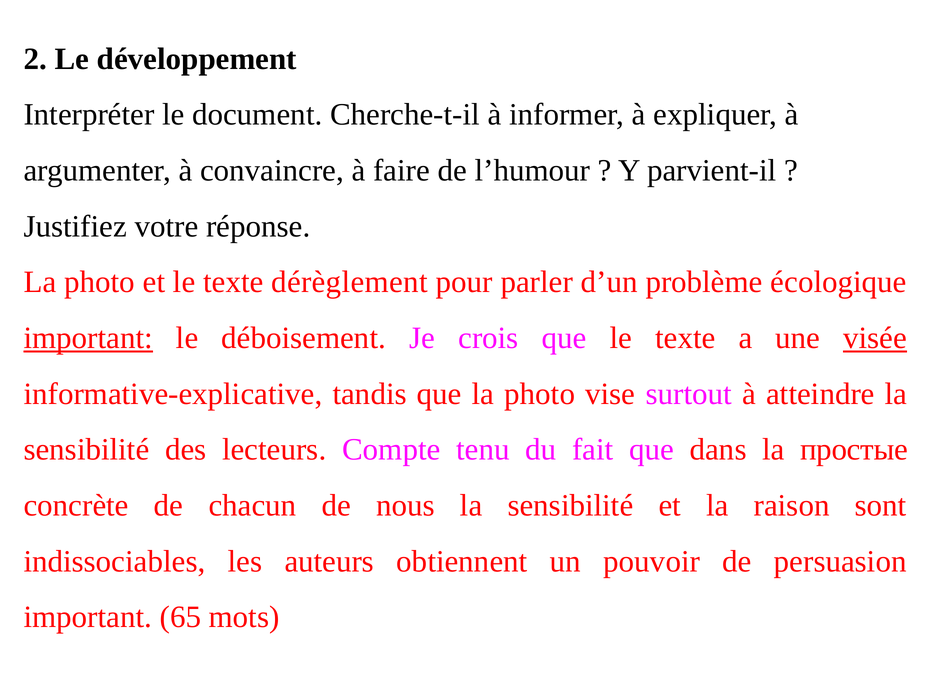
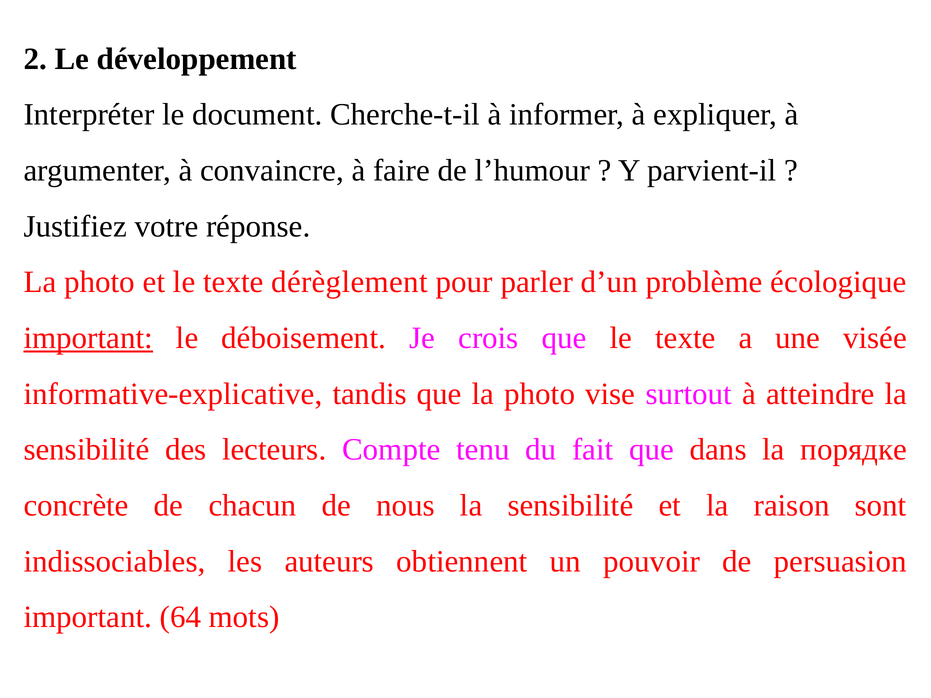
visée underline: present -> none (875, 338)
простые: простые -> порядке (854, 450)
65: 65 -> 64 (180, 617)
